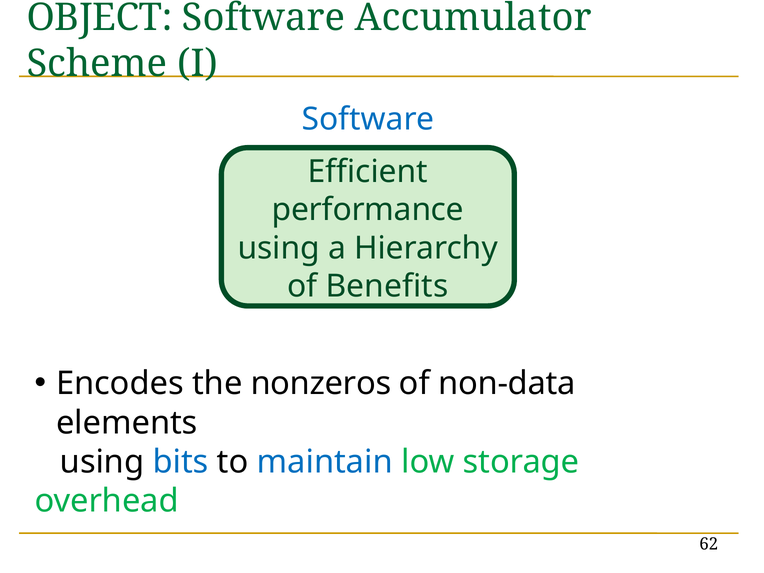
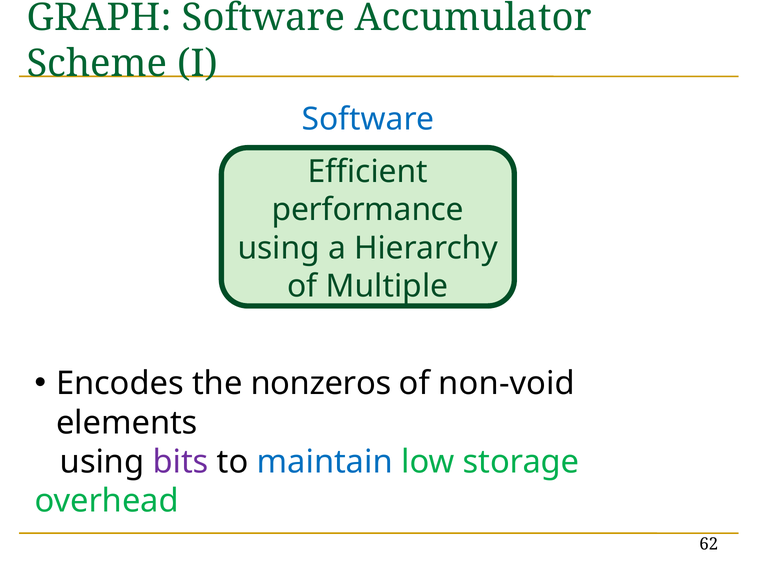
OBJECT: OBJECT -> GRAPH (99, 18)
Benefits: Benefits -> Multiple (387, 286)
non-data: non-data -> non-void (507, 384)
bits colour: blue -> purple (181, 462)
